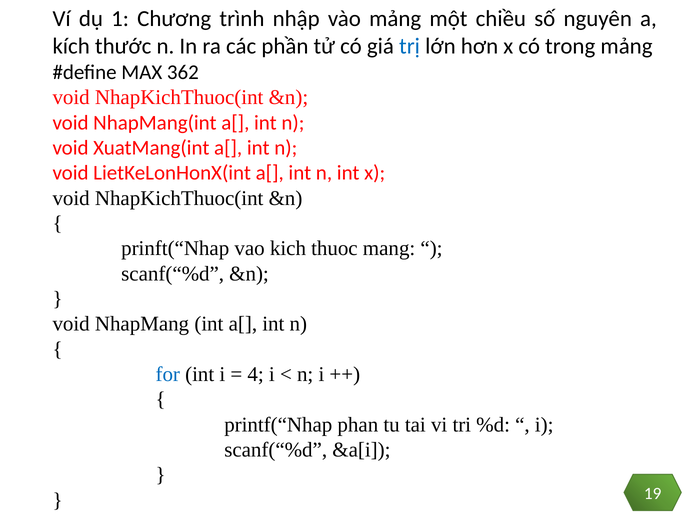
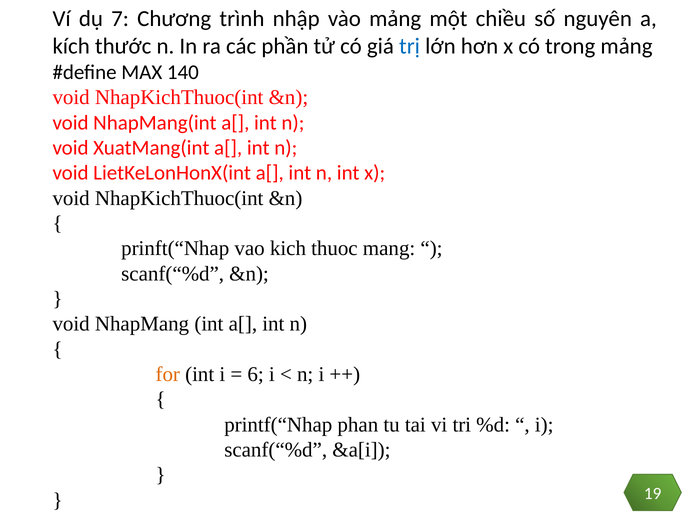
1: 1 -> 7 (120, 19)
362: 362 -> 140 (183, 72)
for colour: blue -> orange (168, 375)
4: 4 -> 6 (256, 375)
